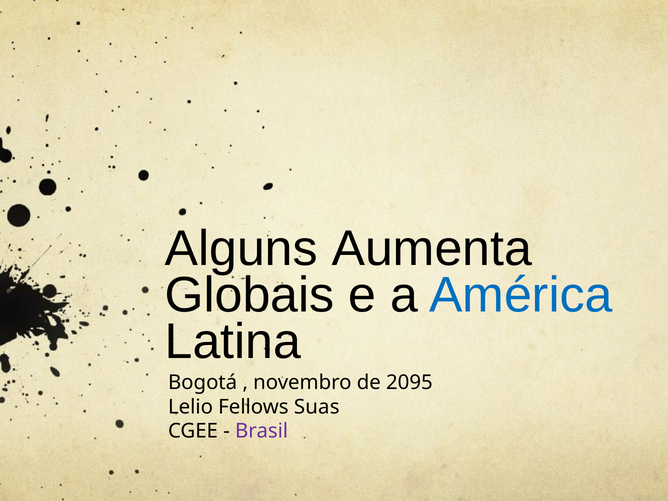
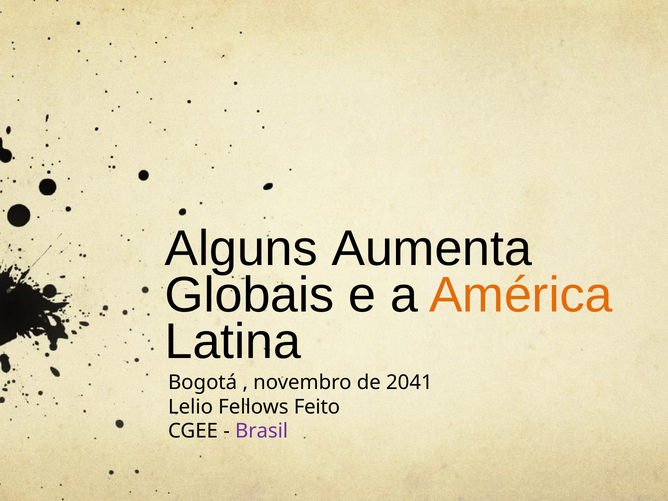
América colour: blue -> orange (521, 295)
2095: 2095 -> 2041 (409, 383)
Suas: Suas -> Feito (317, 407)
